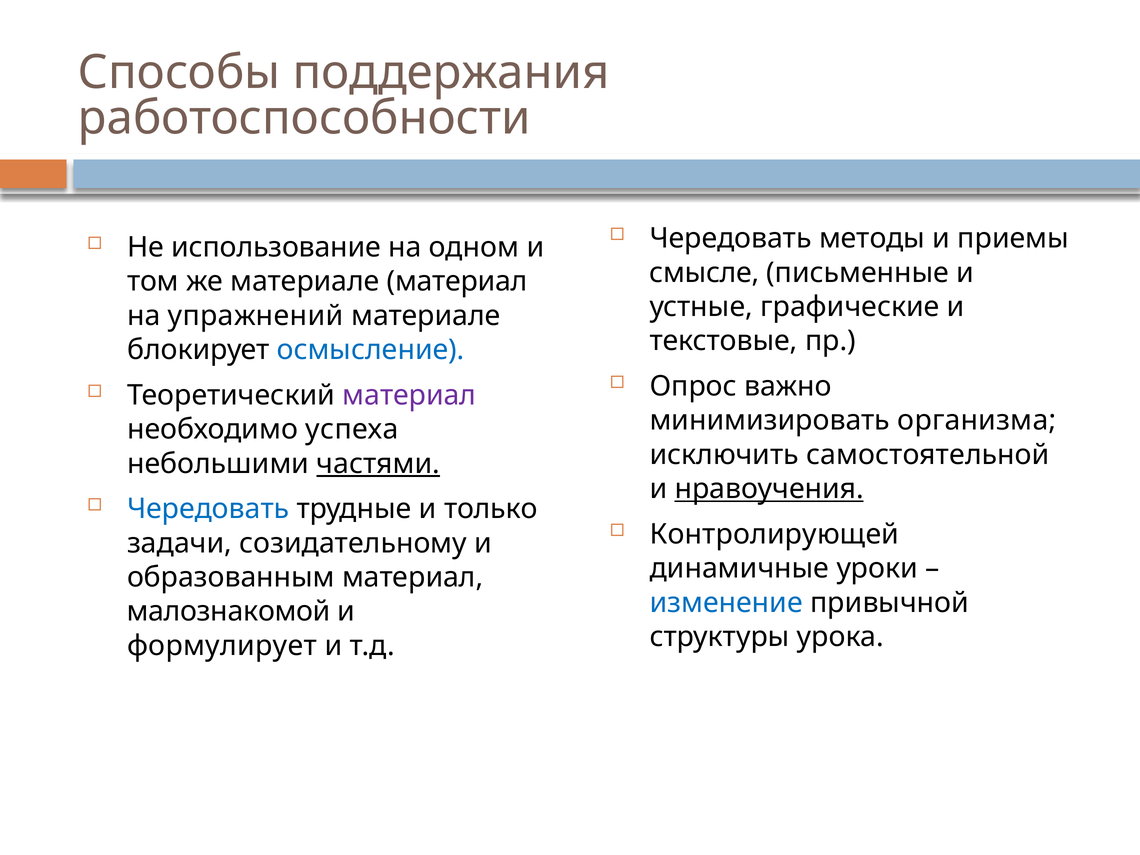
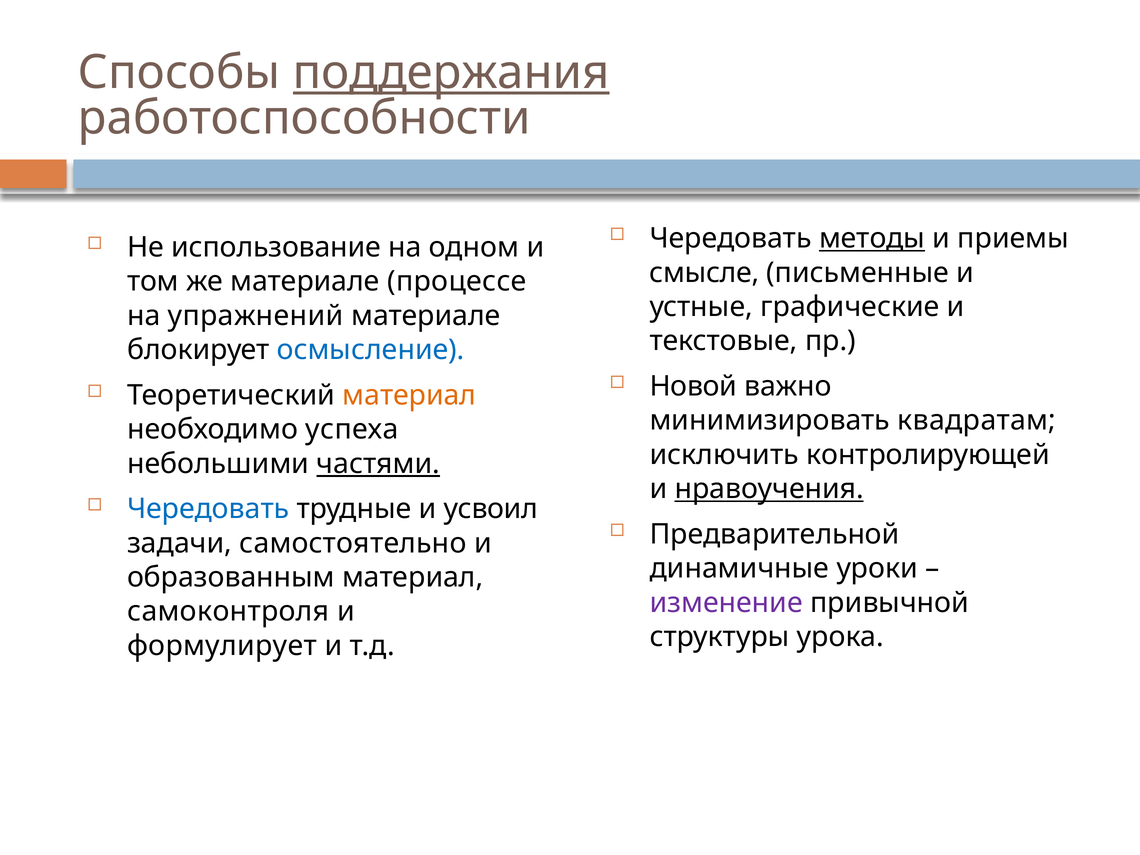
поддержания underline: none -> present (451, 73)
методы underline: none -> present (872, 238)
материале материал: материал -> процессе (457, 282)
Опрос: Опрос -> Новой (693, 386)
материал colour: purple -> orange (409, 395)
организма: организма -> квадратам (977, 421)
самостоятельной: самостоятельной -> контролирующей (928, 455)
только: только -> усвоил (491, 509)
Контролирующей: Контролирующей -> Предварительной (775, 534)
созидательному: созидательному -> самостоятельно (353, 543)
изменение colour: blue -> purple (726, 603)
малознакомой: малознакомой -> самоконтроля (228, 612)
